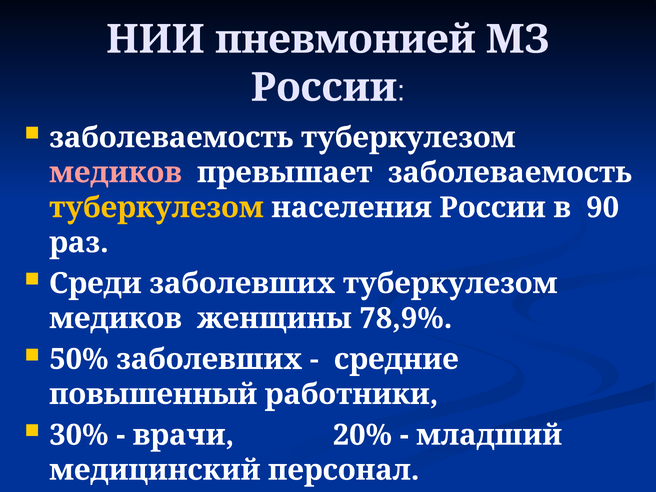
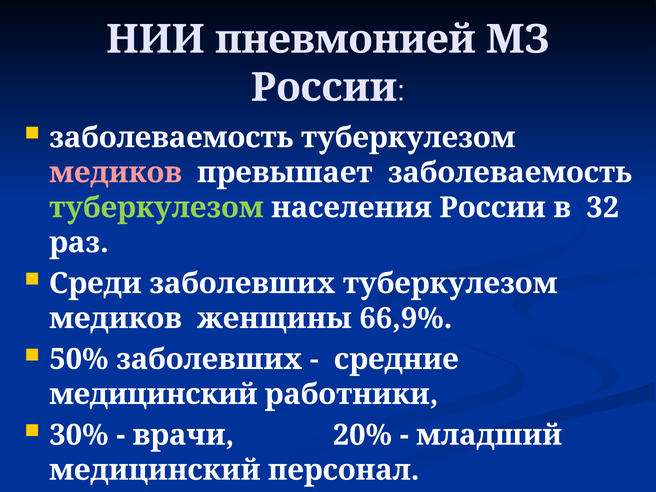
туберкулезом colour: yellow -> light green (156, 208)
90: 90 -> 32 (603, 208)
78,9%: 78,9% -> 66,9% (406, 318)
повышенный: повышенный -> медицинский (153, 394)
